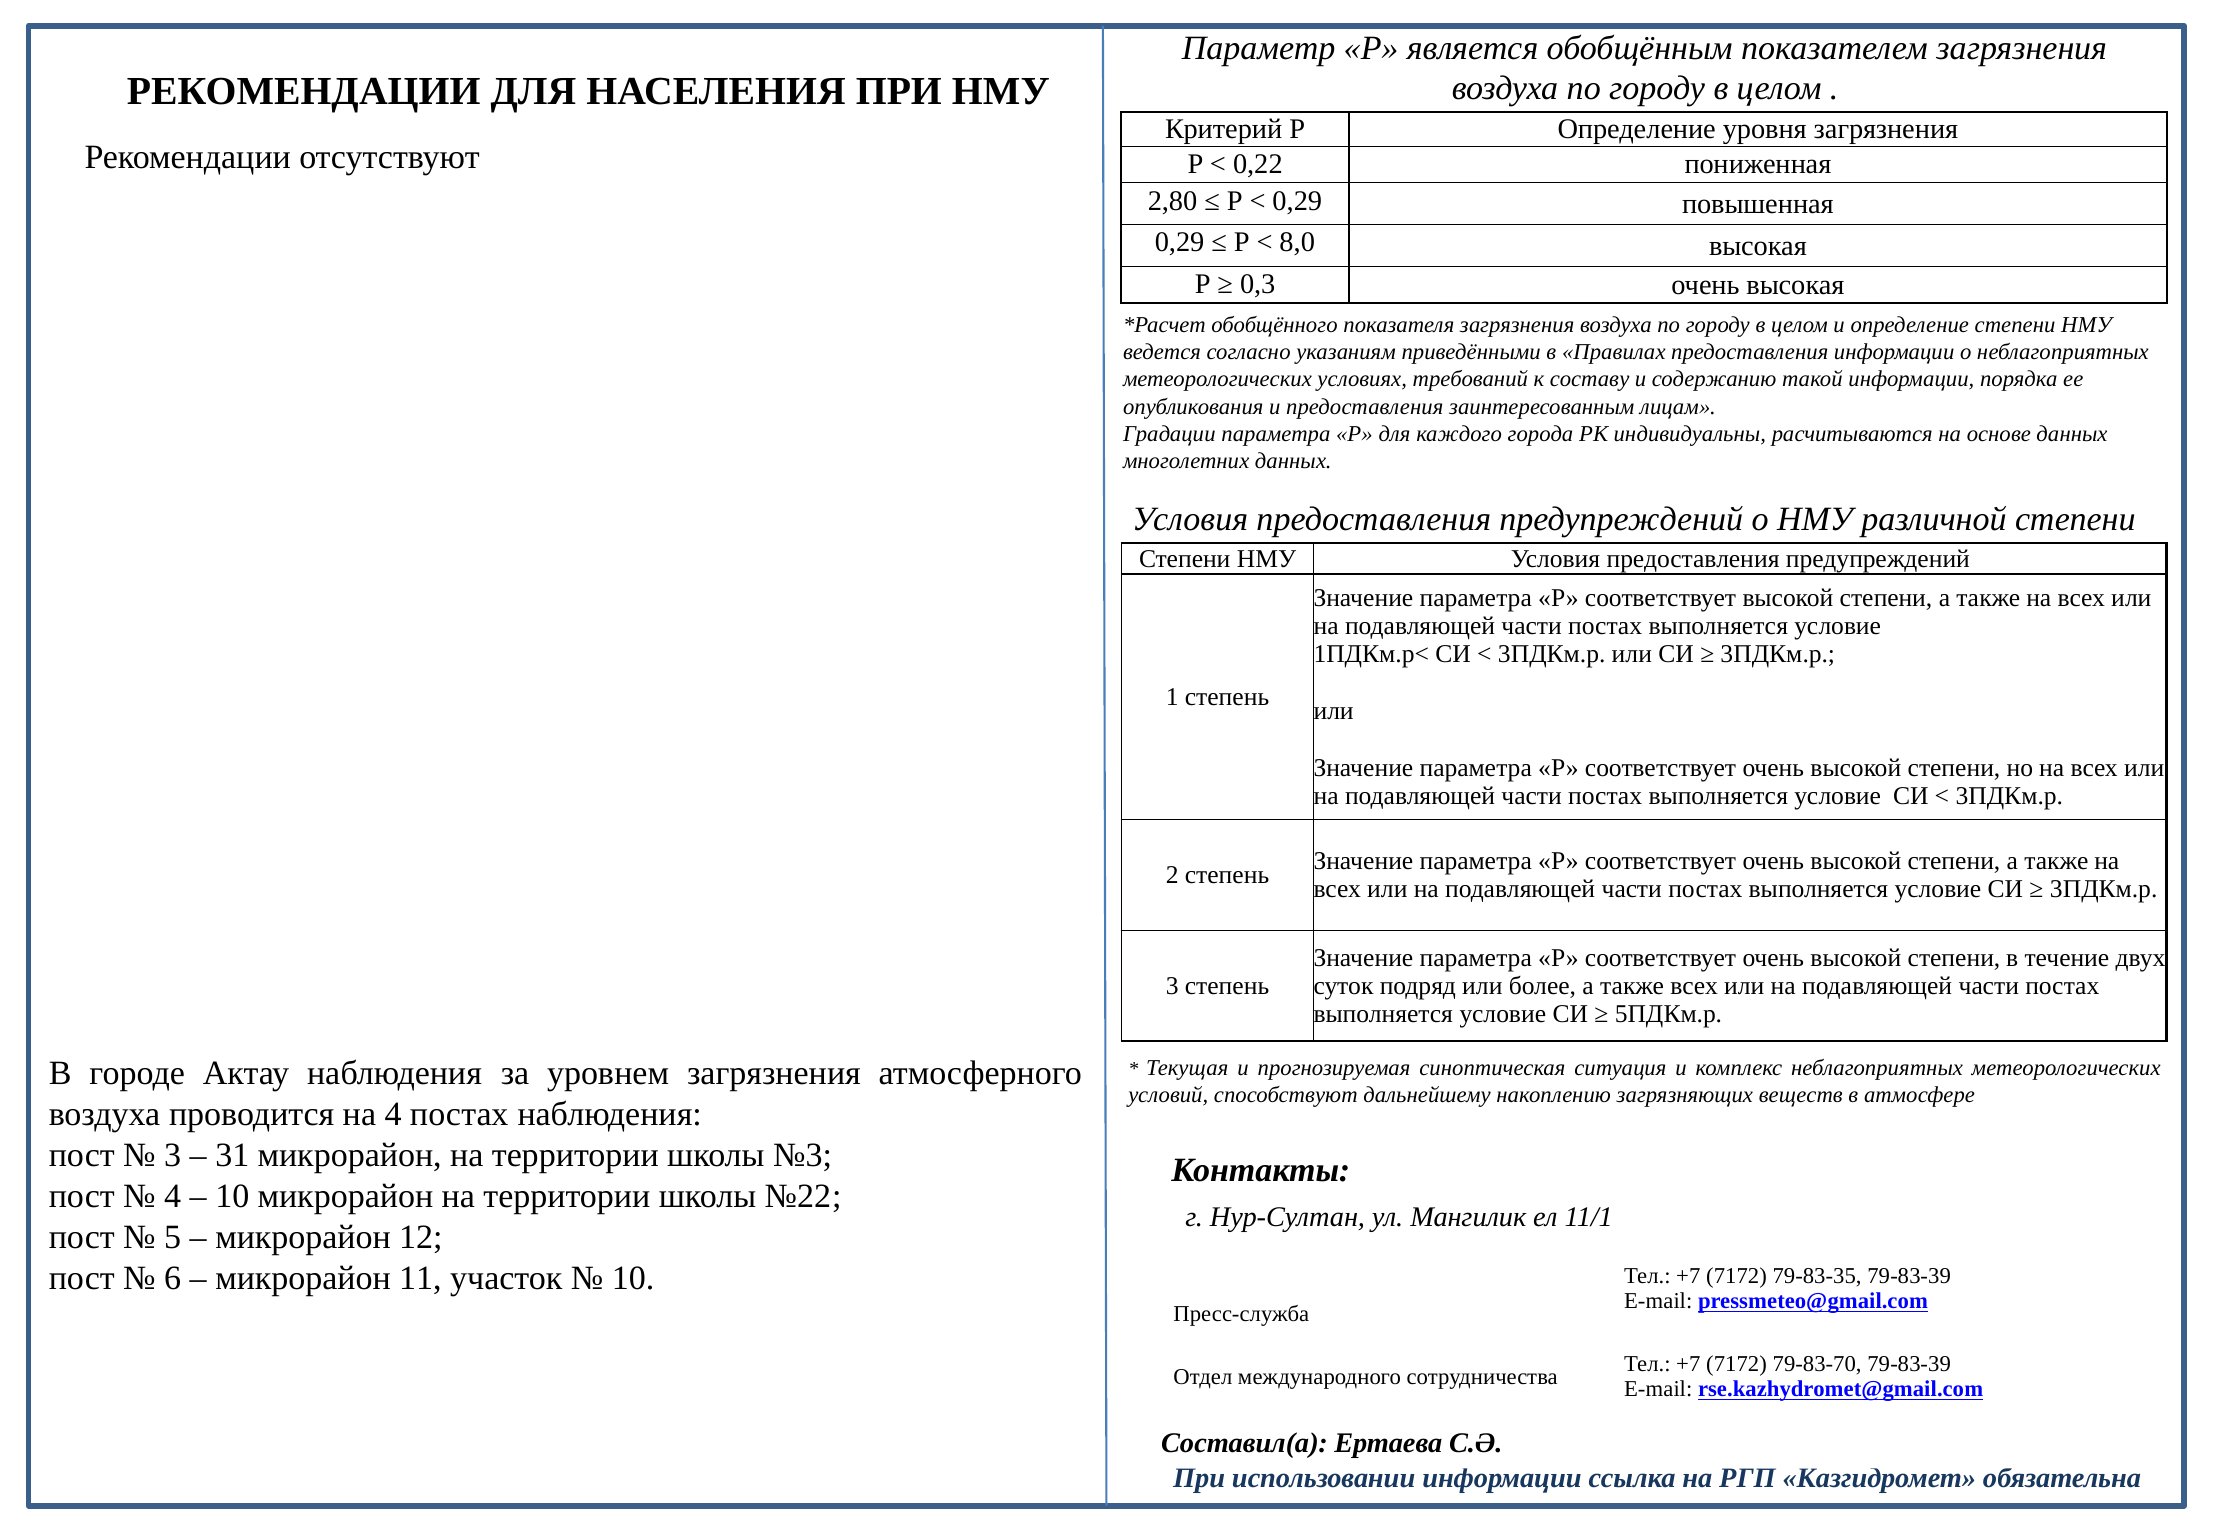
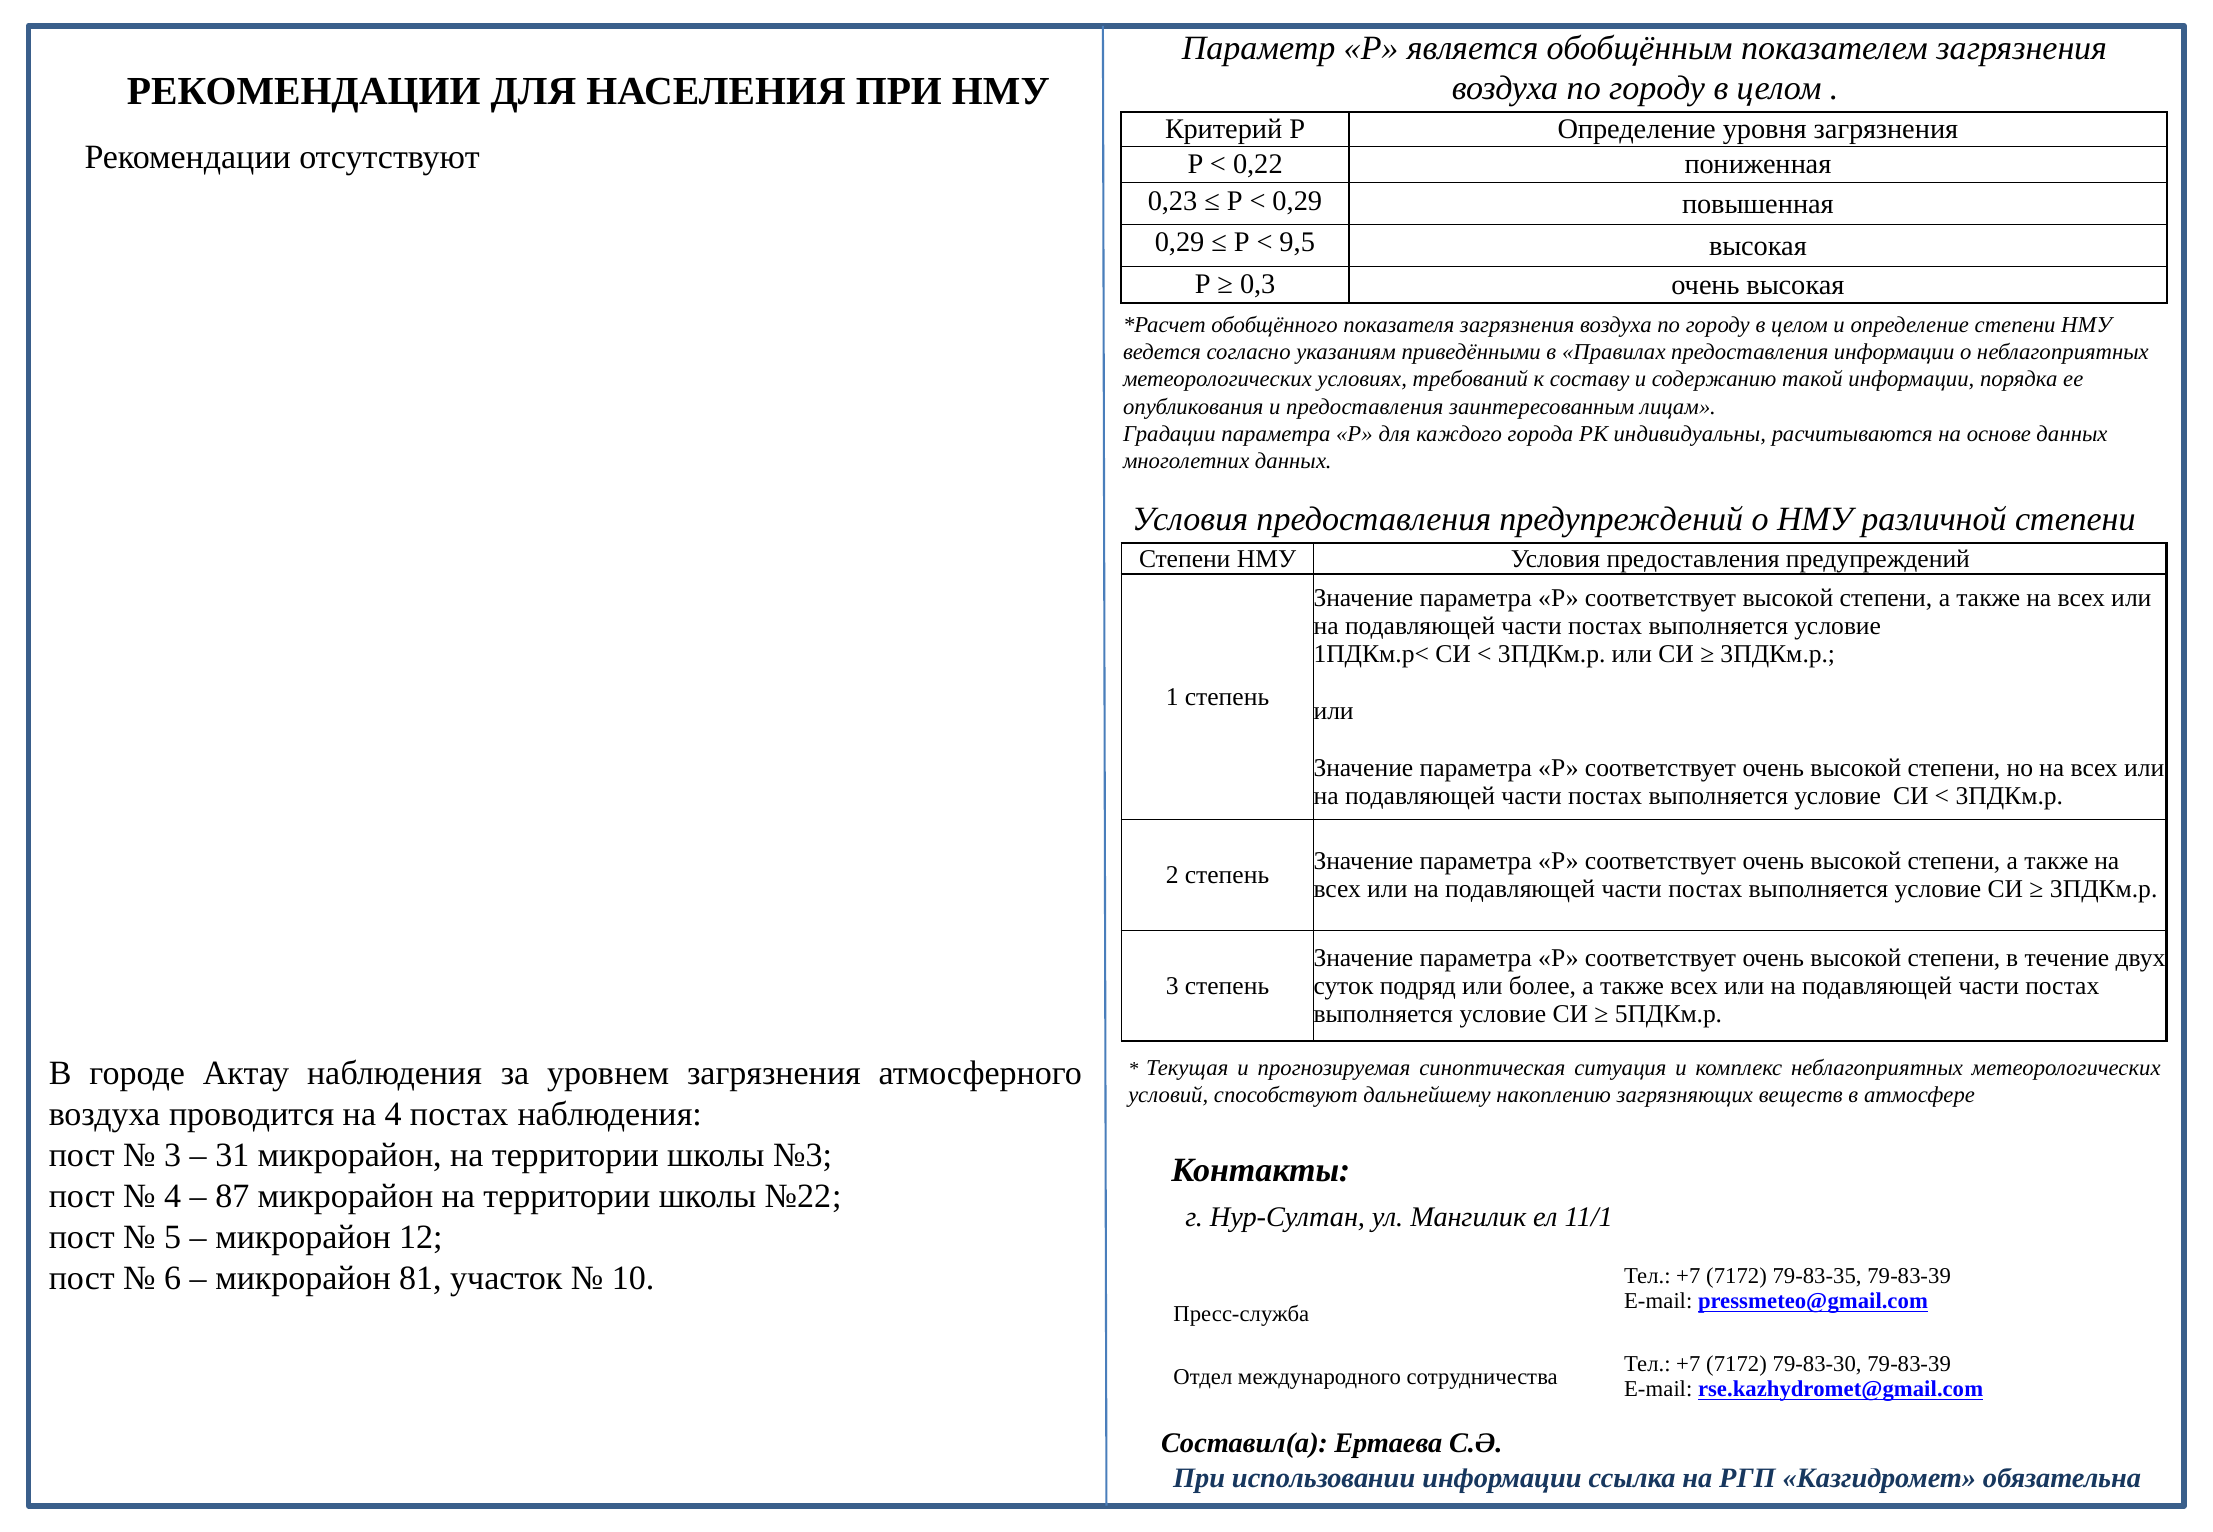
2,80: 2,80 -> 0,23 (1173, 201)
8,0: 8,0 -> 9,5 (1297, 243)
10: 10 -> 87 (232, 1196)
11: 11 -> 81 (420, 1278)
79-83-70: 79-83-70 -> 79-83-30 (1817, 1364)
